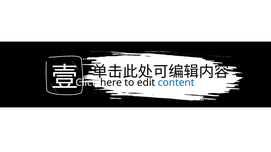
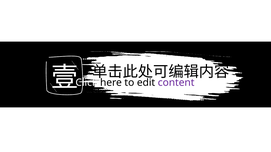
content colour: blue -> purple (176, 83)
